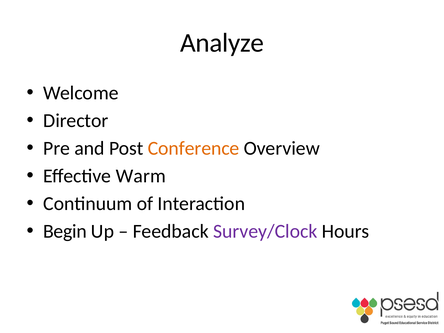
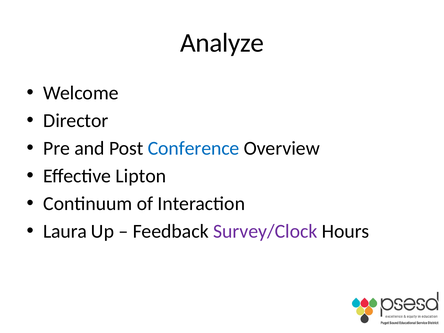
Conference colour: orange -> blue (194, 148)
Warm: Warm -> Lipton (141, 176)
Begin: Begin -> Laura (65, 231)
